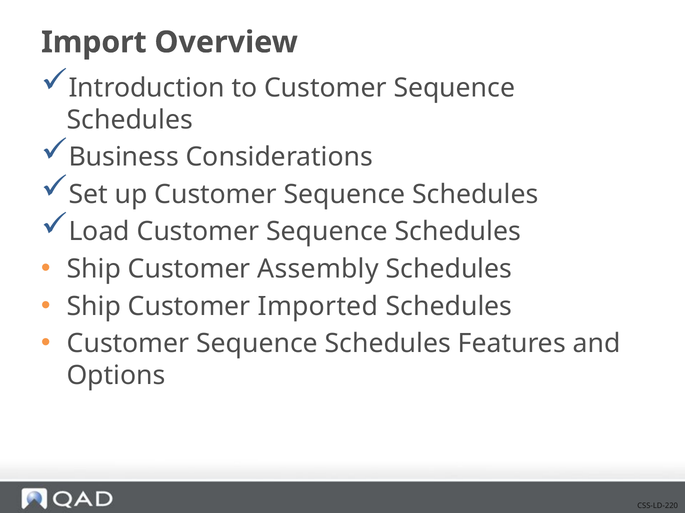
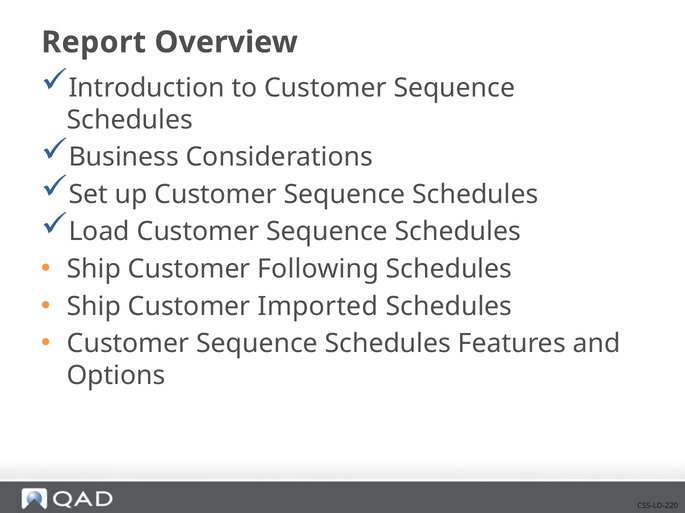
Import: Import -> Report (94, 42)
Assembly: Assembly -> Following (318, 269)
